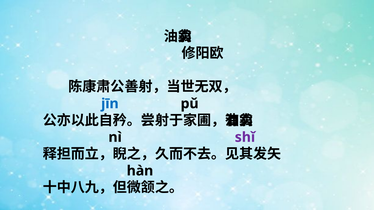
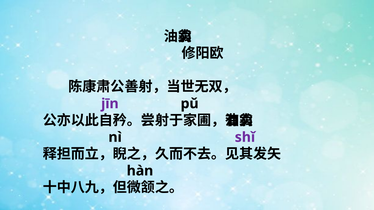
jīn colour: blue -> purple (110, 104)
